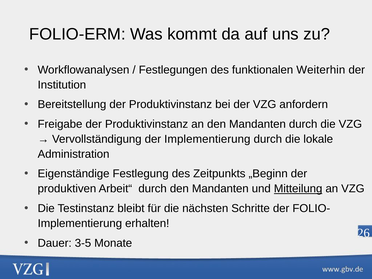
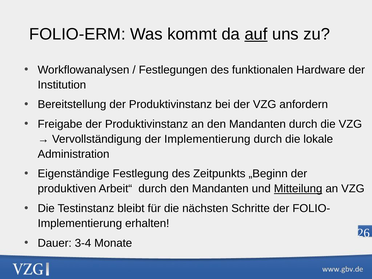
auf underline: none -> present (256, 34)
Weiterhin: Weiterhin -> Hardware (321, 70)
3-5: 3-5 -> 3-4 (83, 243)
